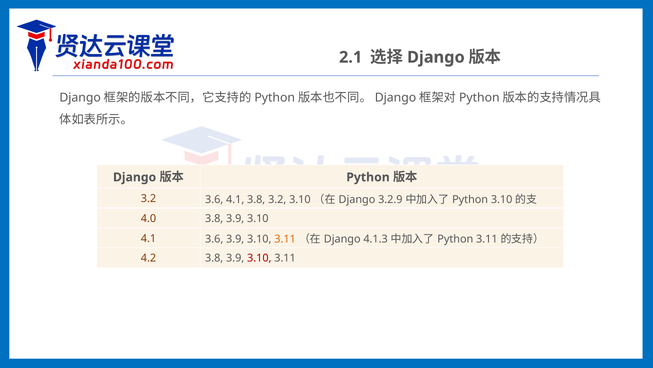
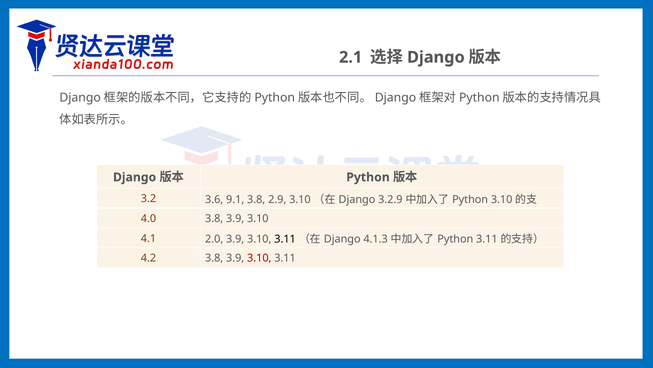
3.6 4.1: 4.1 -> 9.1 (235, 199)
3.8 3.2: 3.2 -> 2.9 (277, 199)
4.1 3.6: 3.6 -> 2.0 (214, 239)
3.11 colour: orange -> black (285, 239)
